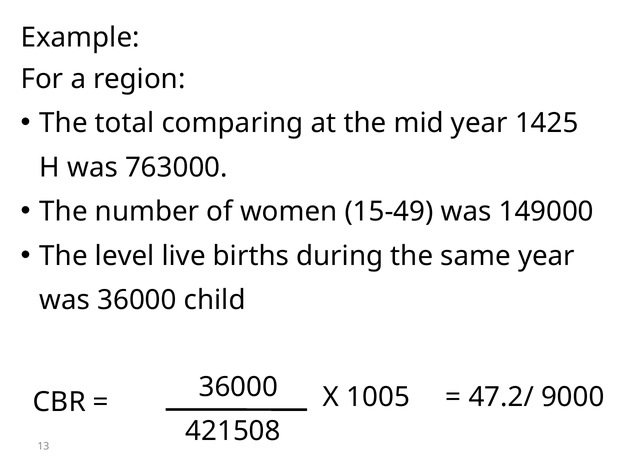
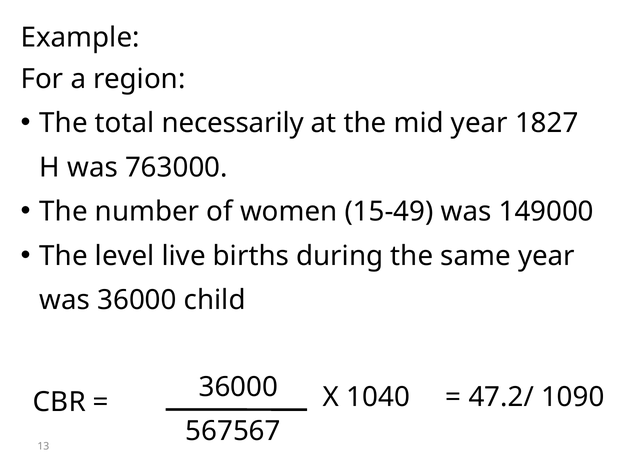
comparing: comparing -> necessarily (233, 123)
1425: 1425 -> 1827 (547, 123)
1005: 1005 -> 1040 (378, 397)
9000: 9000 -> 1090 (573, 397)
421508: 421508 -> 567567 (233, 431)
